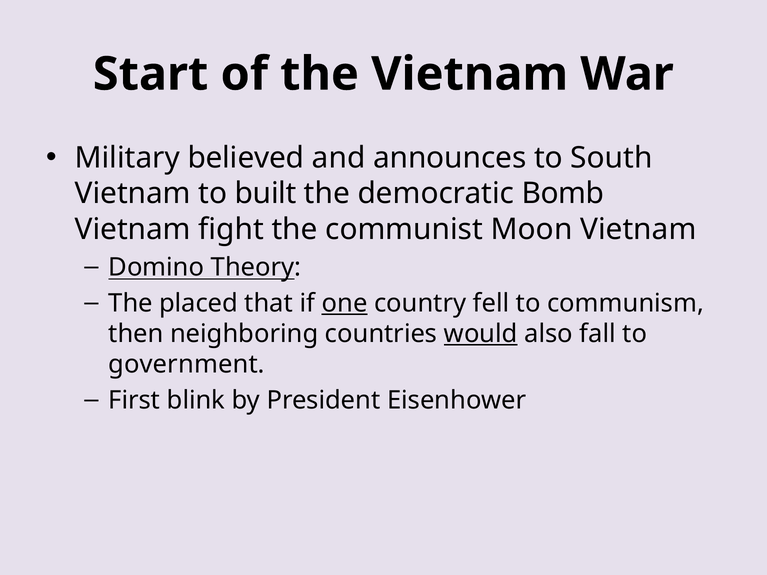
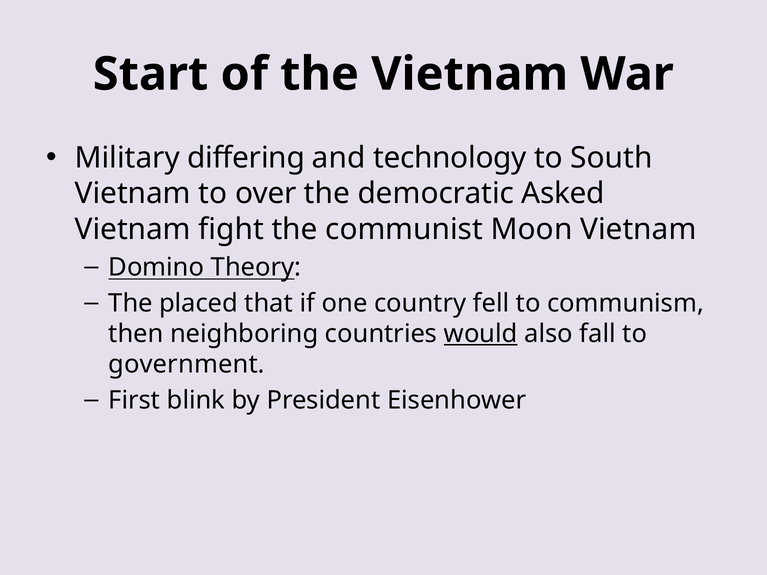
believed: believed -> differing (246, 158)
announces: announces -> technology (450, 158)
built: built -> over (266, 194)
Bomb: Bomb -> Asked (563, 194)
one underline: present -> none (345, 303)
